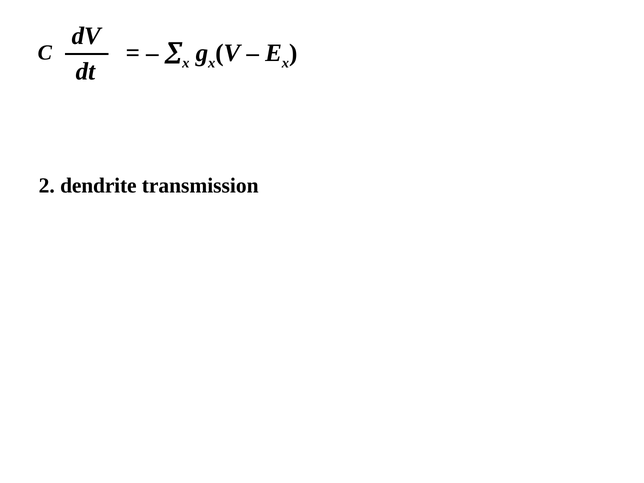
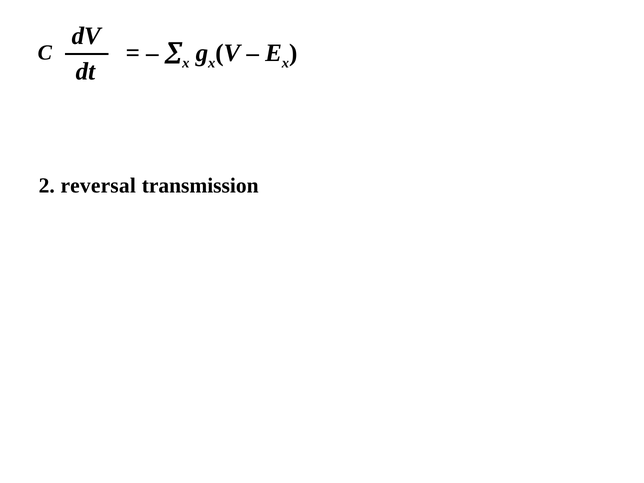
dendrite: dendrite -> reversal (98, 186)
